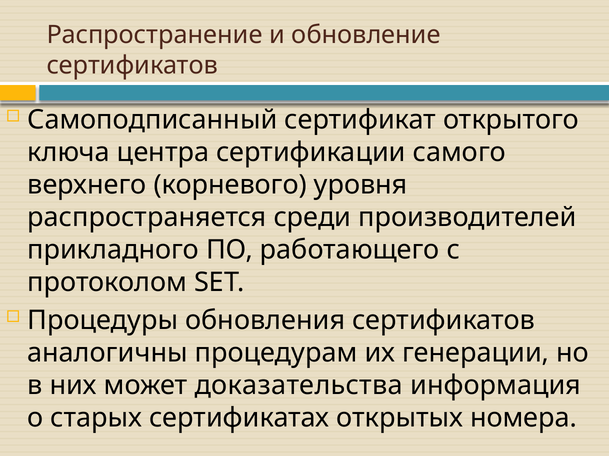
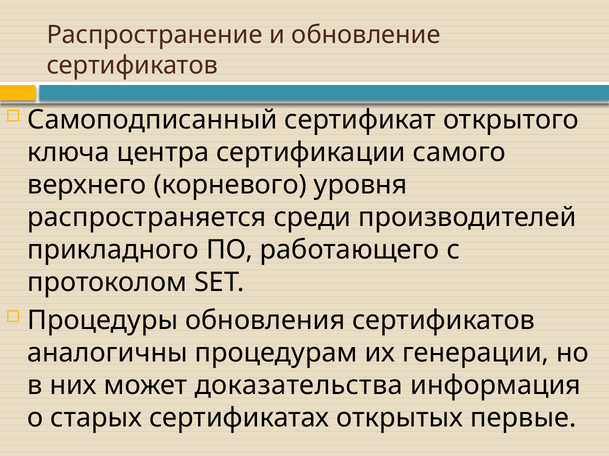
номера: номера -> первые (523, 419)
